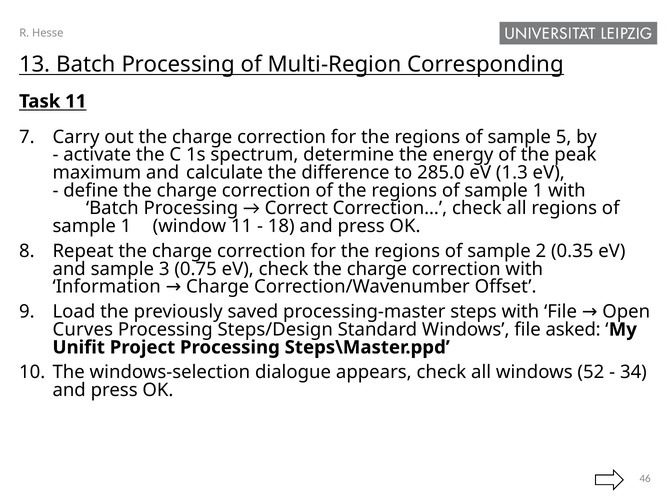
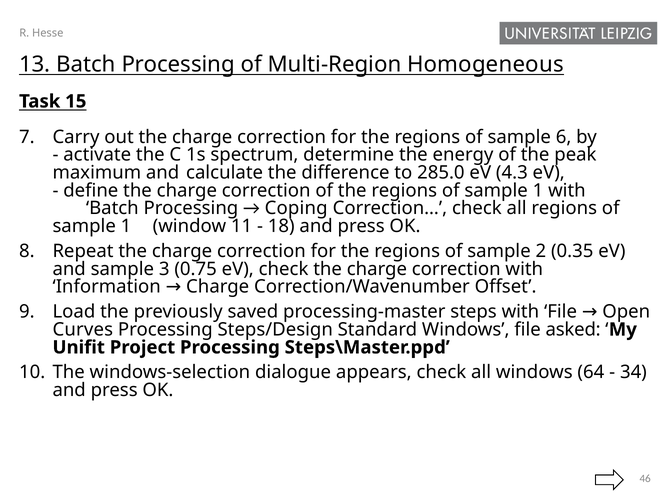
Corresponding: Corresponding -> Homogeneous (485, 64)
Task 11: 11 -> 15 (76, 101)
5: 5 -> 6 (564, 137)
1.3: 1.3 -> 4.3 (512, 173)
Correct: Correct -> Coping (296, 208)
52: 52 -> 64 (591, 372)
